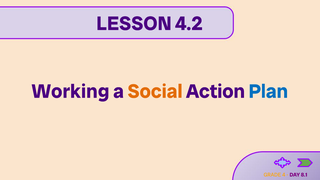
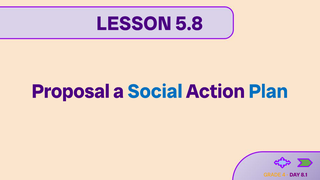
4.2: 4.2 -> 5.8 (189, 24)
Working: Working -> Proposal (71, 91)
Social colour: orange -> blue (155, 91)
